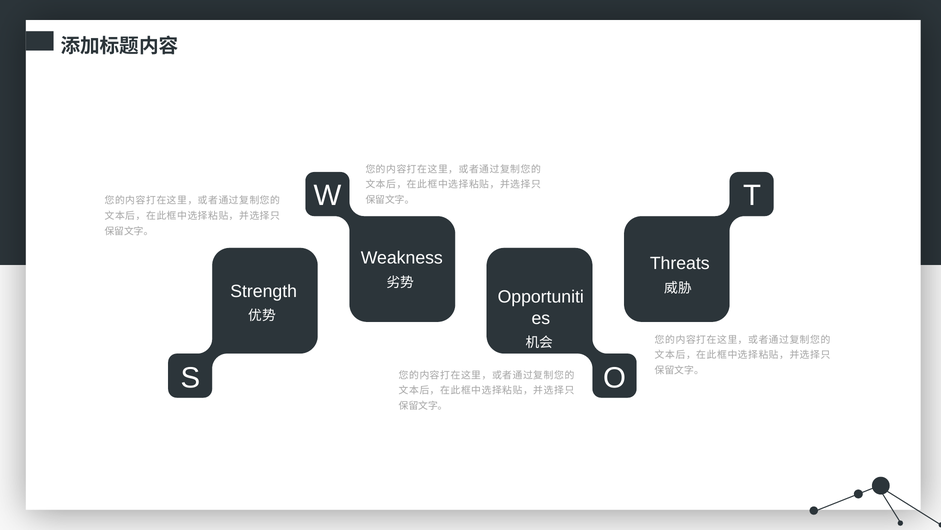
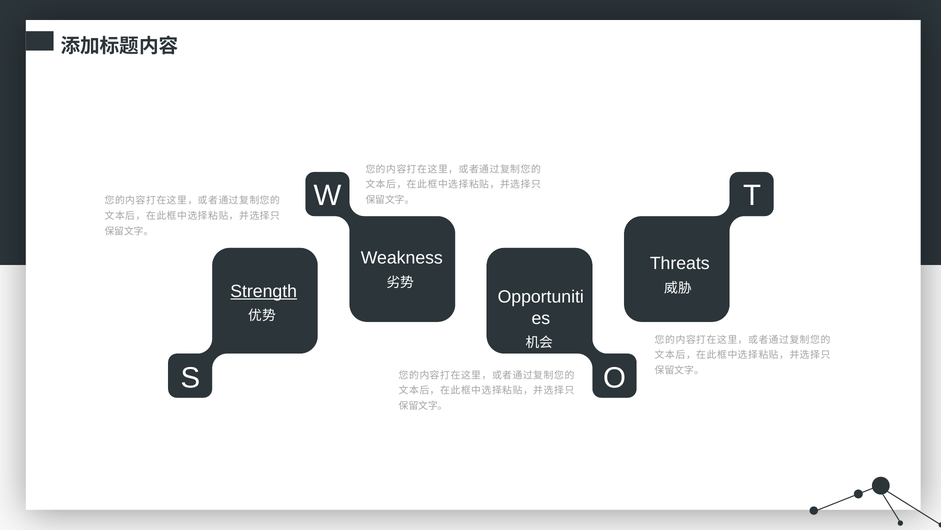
Strength underline: none -> present (264, 291)
